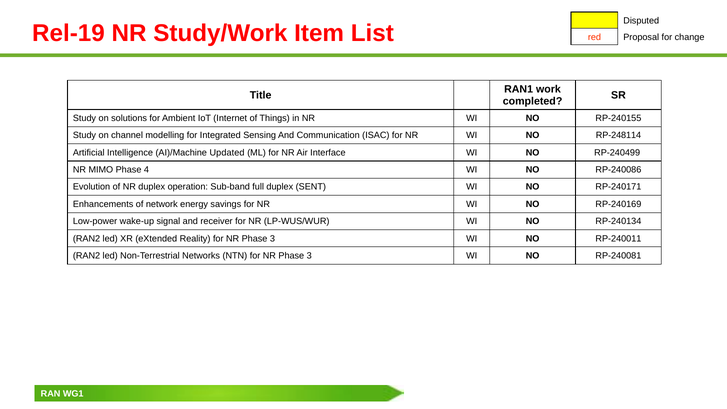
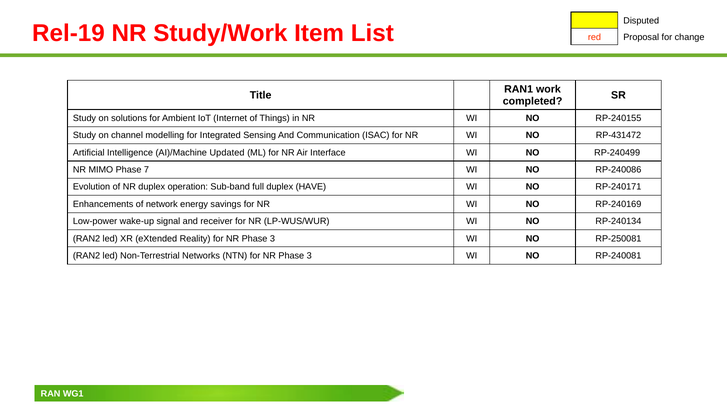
RP-248114: RP-248114 -> RP-431472 (618, 135)
4: 4 -> 7 (146, 170)
SENT: SENT -> HAVE (311, 187)
RP-240011: RP-240011 -> RP-250081 (618, 238)
